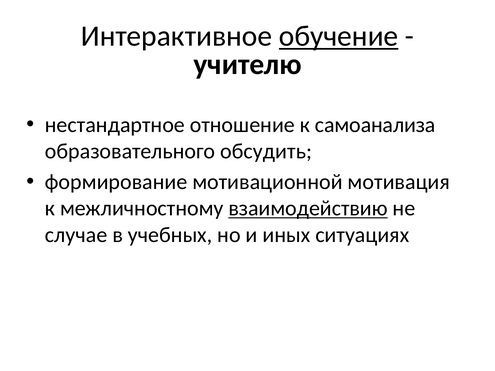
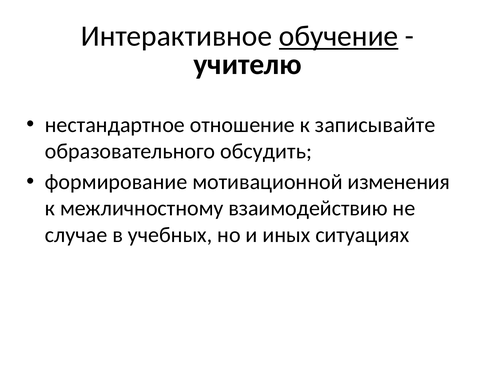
самоанализа: самоанализа -> записывайте (375, 125)
мотивация: мотивация -> изменения (399, 182)
взаимодействию underline: present -> none (308, 209)
